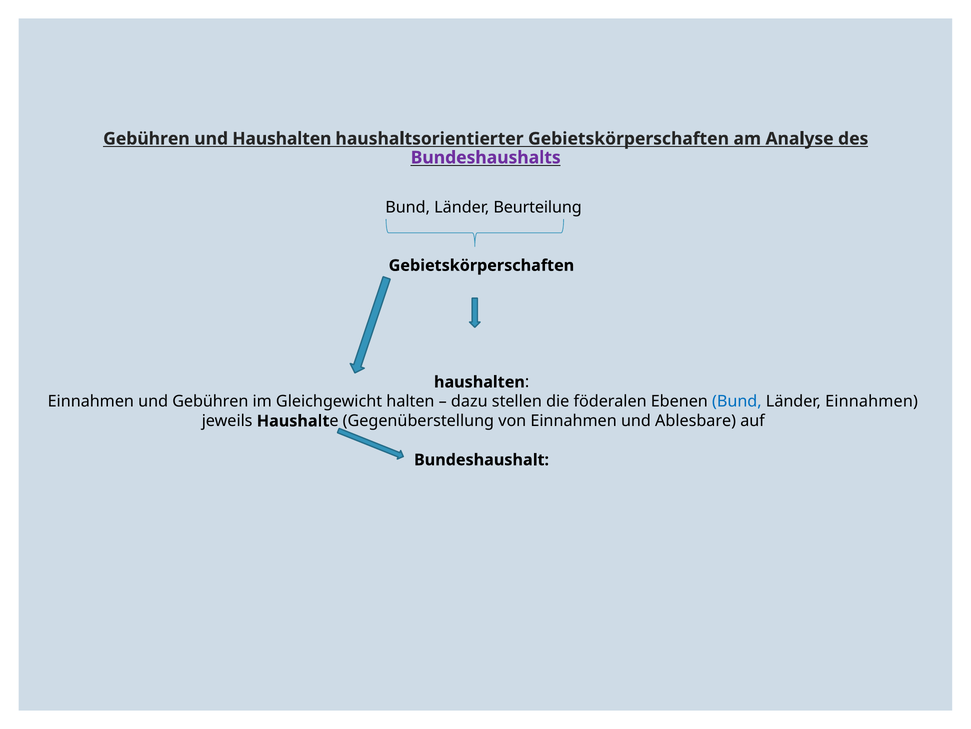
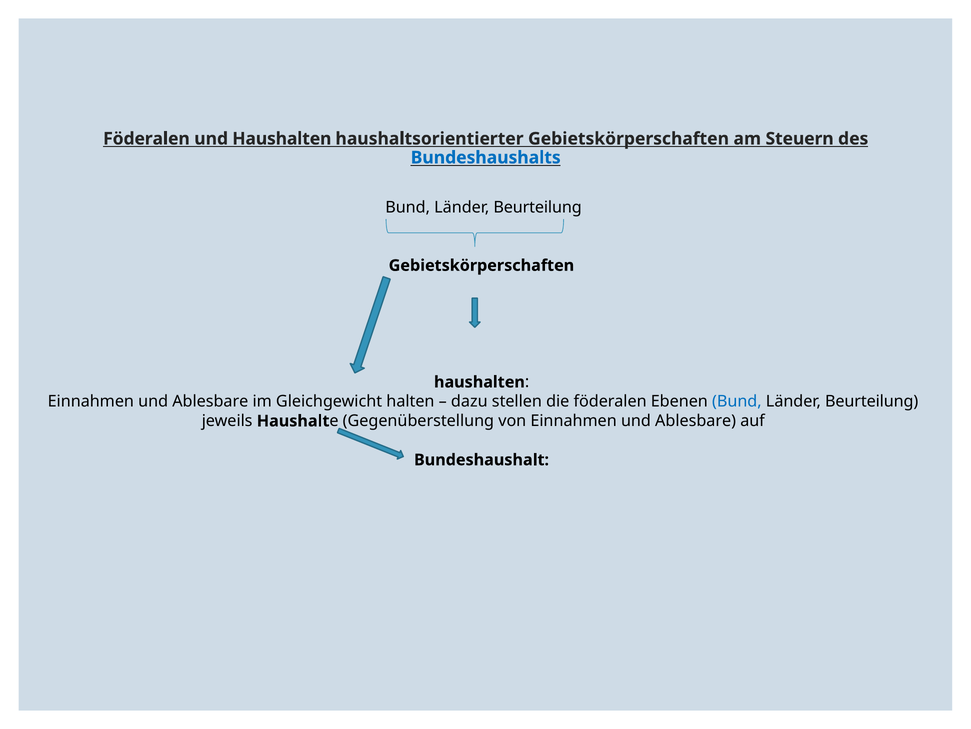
Gebühren: Gebühren -> Föderalen (146, 139)
Analyse: Analyse -> Steuern (800, 139)
Bundeshaushalts colour: purple -> blue (486, 157)
Gebühren: Gebühren -> Ablesbare (210, 401)
Einnahmen: Einnahmen -> Beurteilung (872, 401)
